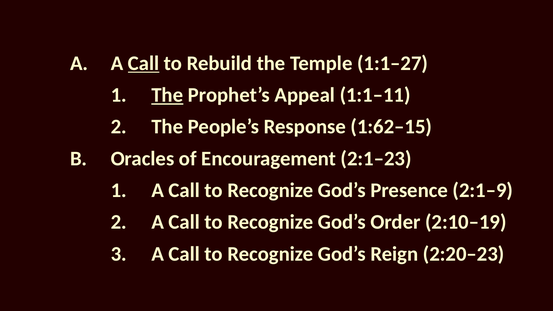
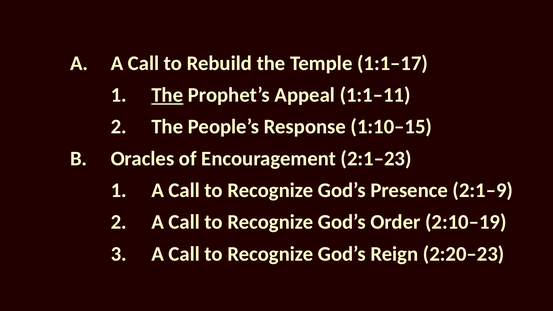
Call underline: present -> none (144, 63)
1:1–27: 1:1–27 -> 1:1–17 (393, 63)
1:62–15: 1:62–15 -> 1:10–15 (391, 127)
